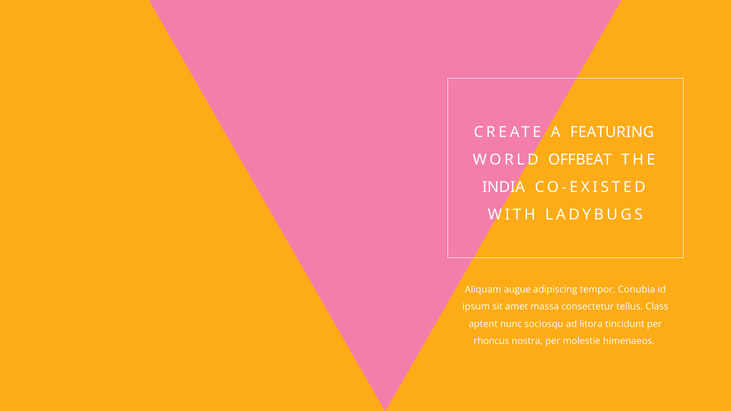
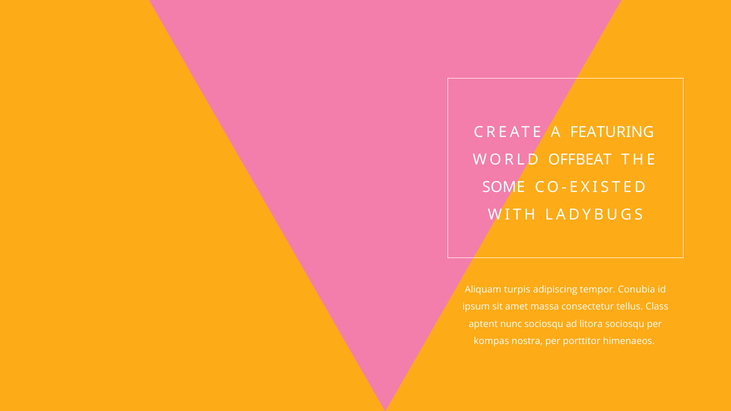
INDIA: INDIA -> SOME (504, 187)
augue: augue -> turpis (517, 290)
litora tincidunt: tincidunt -> sociosqu (625, 324)
rhoncus: rhoncus -> kompas (491, 341)
molestie: molestie -> porttitor (582, 341)
